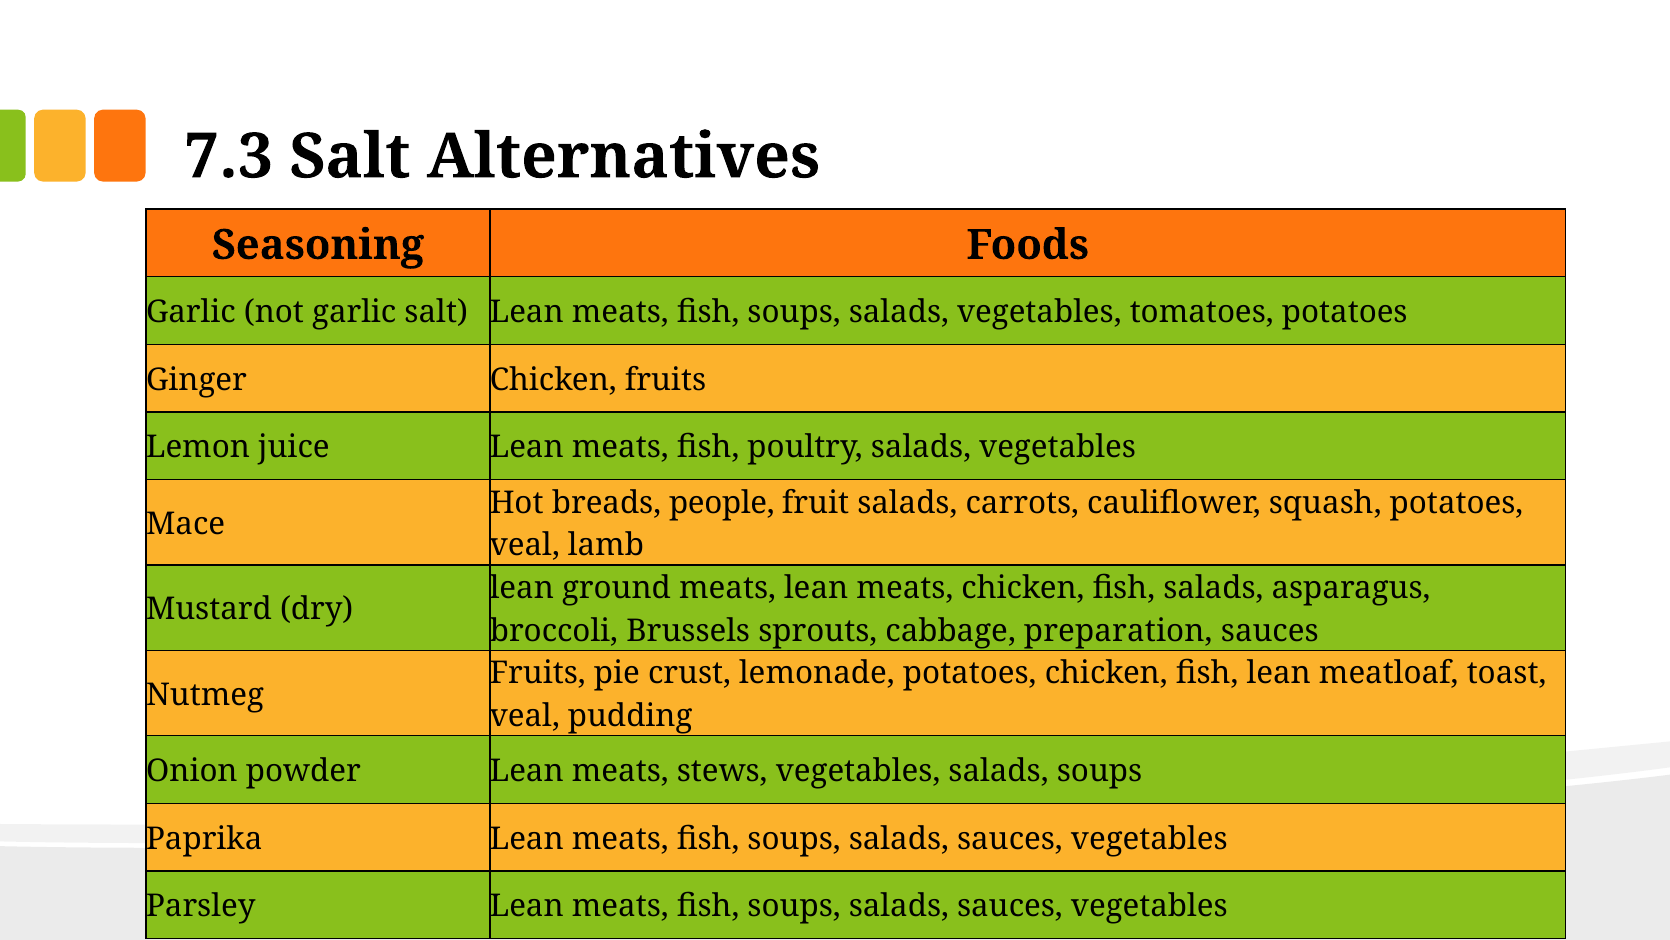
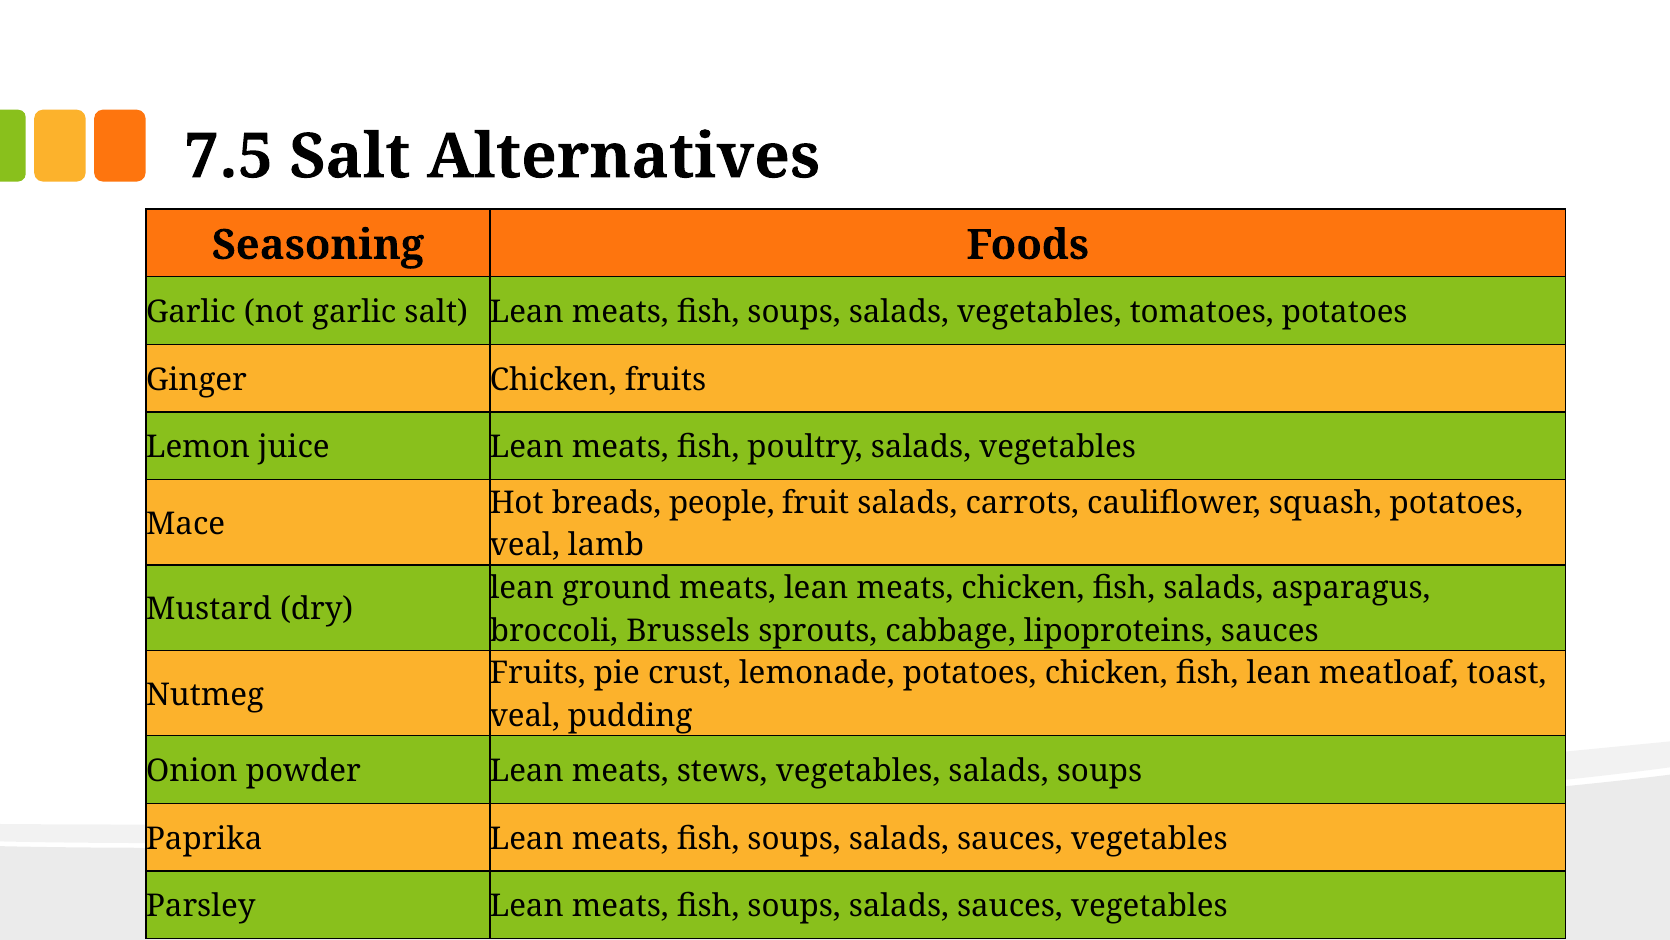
7.3: 7.3 -> 7.5 (228, 157)
preparation: preparation -> lipoproteins (1118, 630)
